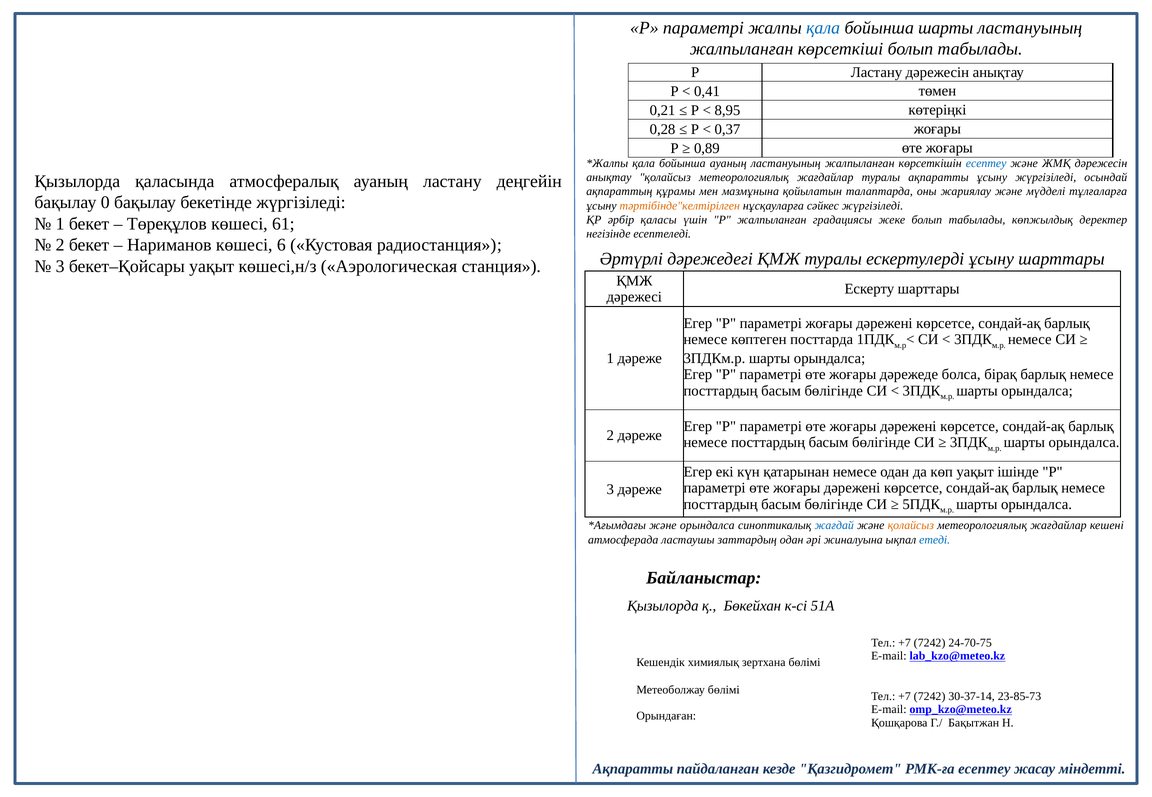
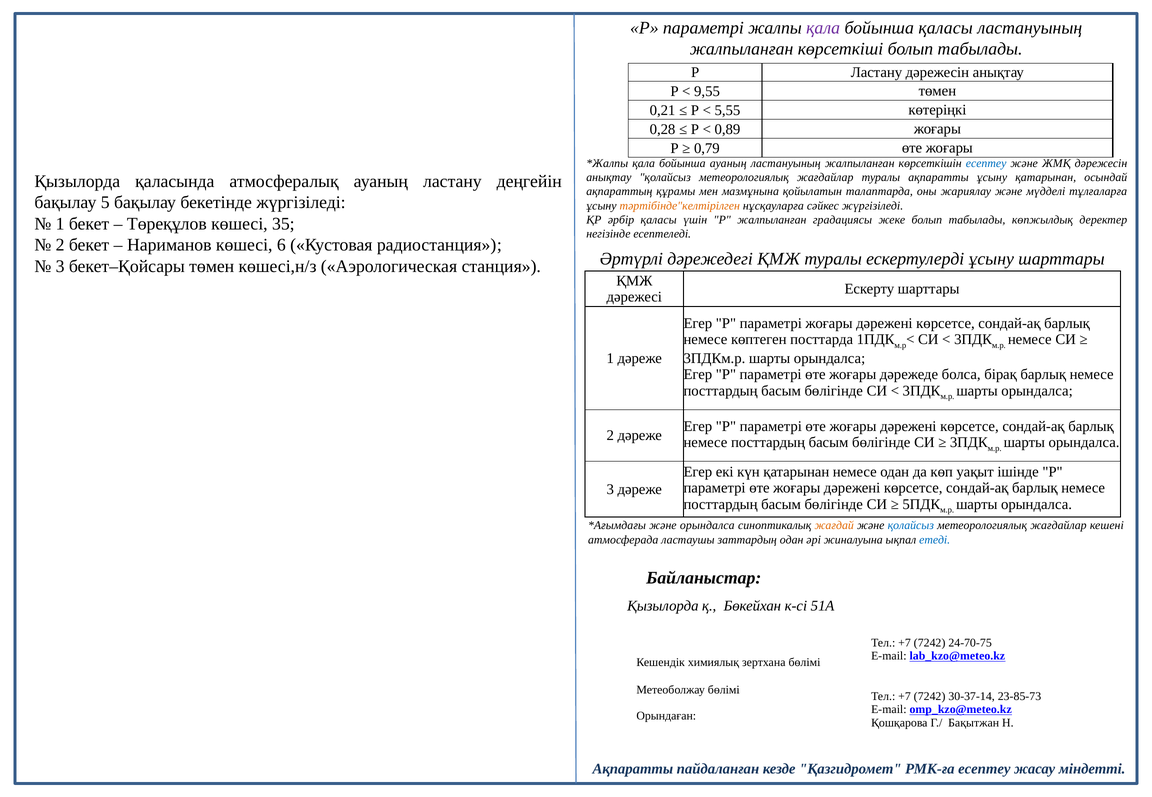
қала colour: blue -> purple (823, 28)
бойынша шарты: шарты -> қаласы (946, 28)
0,41: 0,41 -> 9,55 (707, 91)
8,95: 8,95 -> 5,55 (727, 110)
0,37: 0,37 -> 0,89 (727, 129)
0,89: 0,89 -> 0,79 (707, 148)
ұсыну жүргізіледі: жүргізіледі -> қатарынан (1046, 177)
0: 0 -> 5 (105, 203)
61: 61 -> 35 (283, 224)
бекет–Қойсары уақыт: уақыт -> төмен (212, 266)
жағдай colour: blue -> orange (834, 526)
қолайсыз colour: orange -> blue (911, 526)
